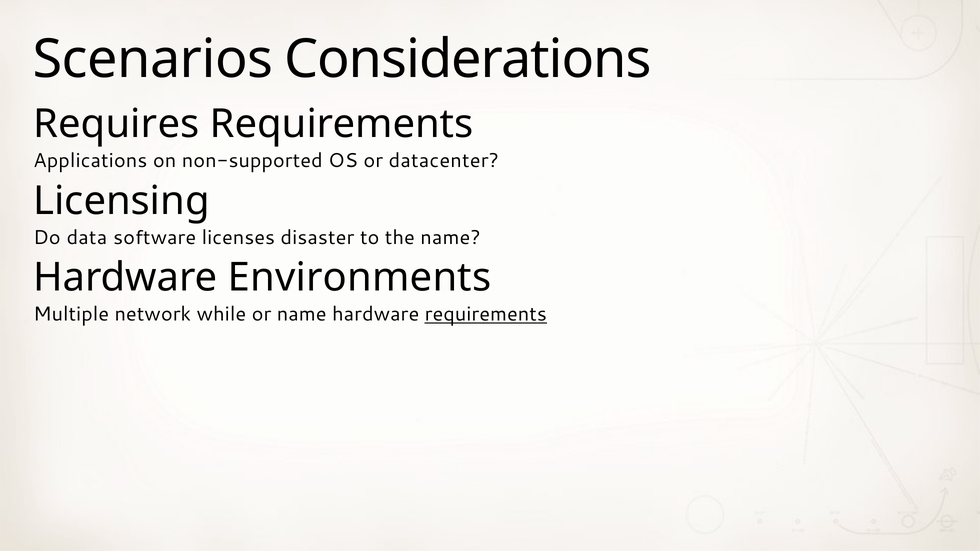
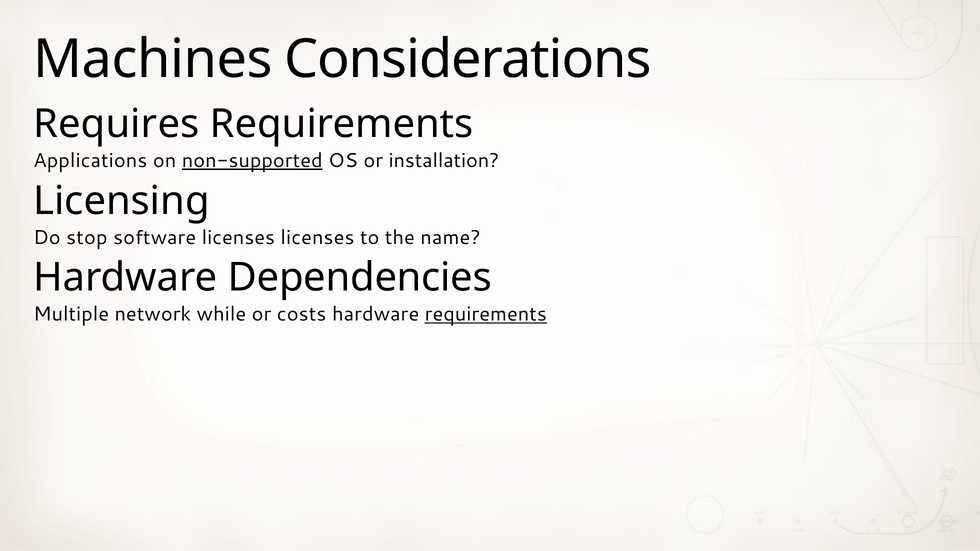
Scenarios: Scenarios -> Machines (153, 59)
non-supported underline: none -> present (252, 161)
datacenter: datacenter -> installation (444, 161)
data: data -> stop (87, 238)
licenses disaster: disaster -> licenses (317, 238)
Environments: Environments -> Dependencies (360, 278)
or name: name -> costs (302, 314)
